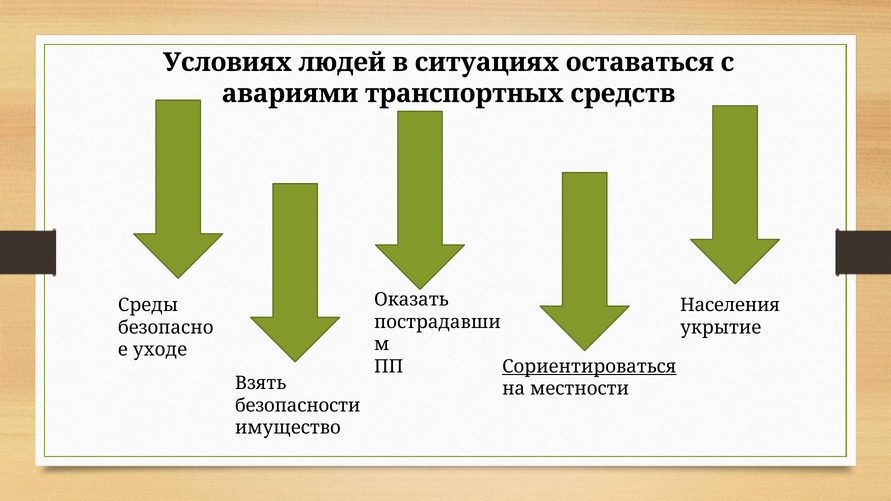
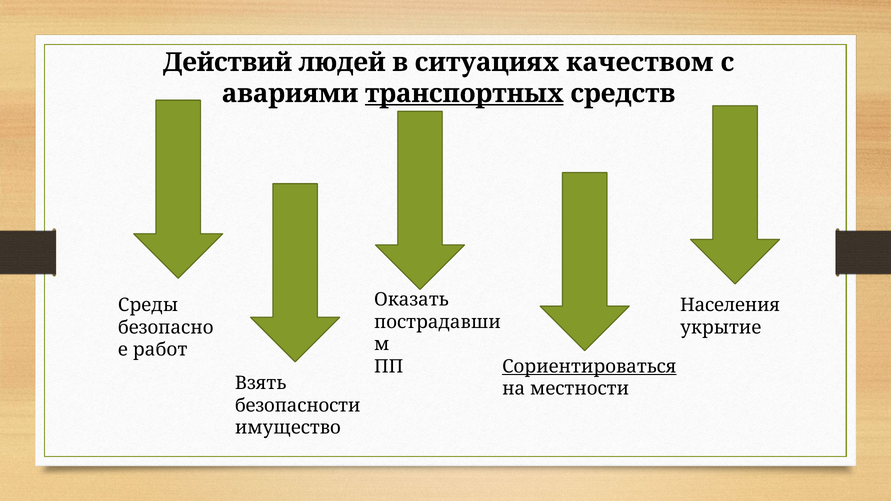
Условиях: Условиях -> Действий (228, 62)
оставаться: оставаться -> качеством (640, 62)
транспортных underline: none -> present (464, 94)
уходе: уходе -> работ (160, 350)
